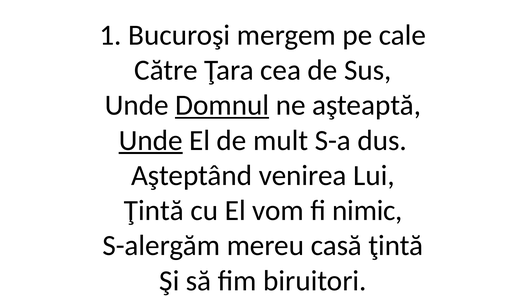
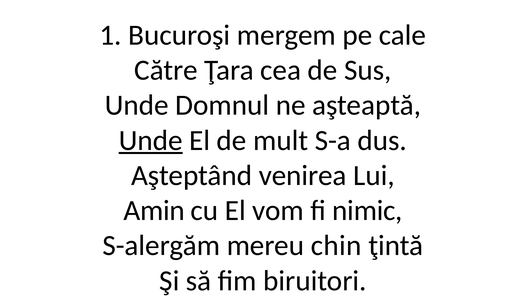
Domnul underline: present -> none (222, 105)
Ţintă: Ţintă -> Amin (154, 210)
casă: casă -> chin (336, 246)
